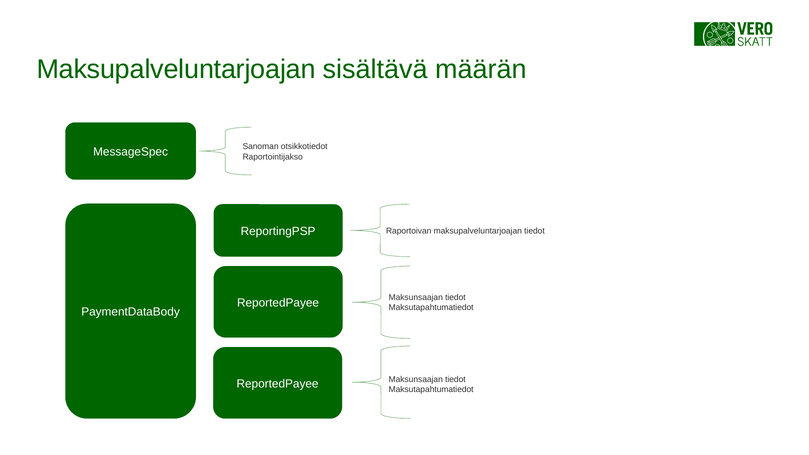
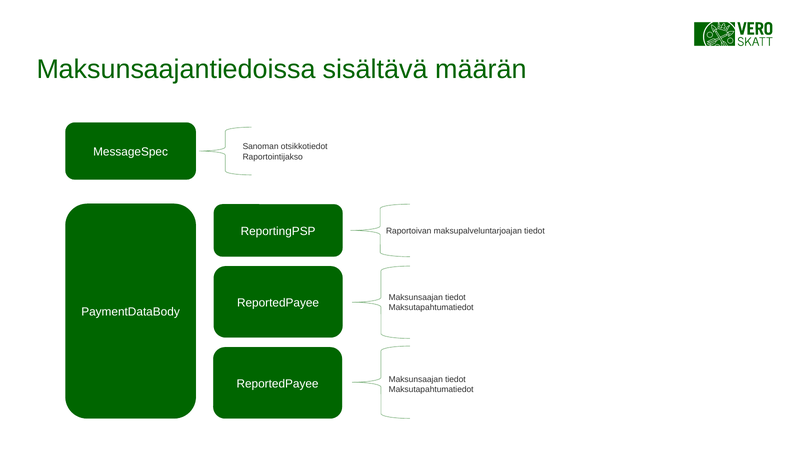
Maksupalveluntarjoajan: Maksupalveluntarjoajan -> Maksunsaajantiedoissa (176, 69)
